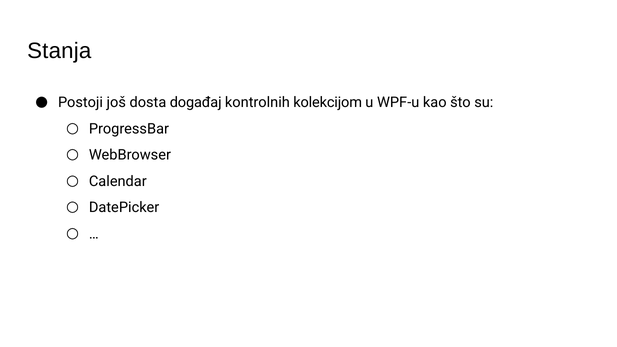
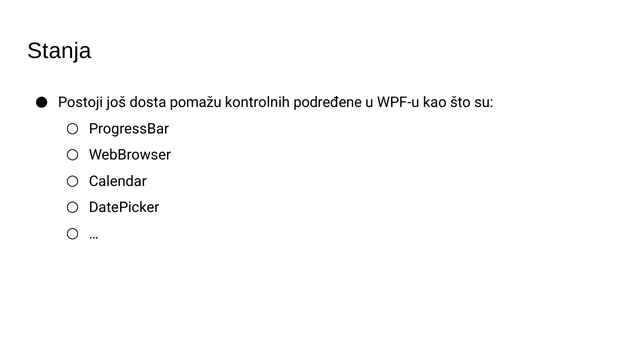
događaj: događaj -> pomažu (196, 102)
kolekcijom: kolekcijom -> podređene (328, 102)
